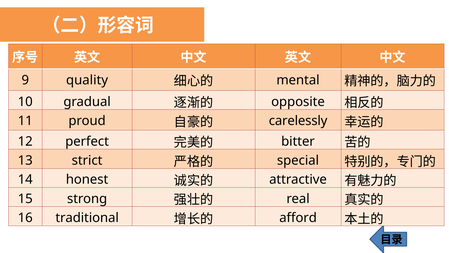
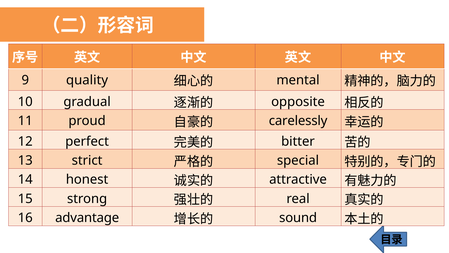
traditional: traditional -> advantage (87, 218)
afford: afford -> sound (298, 218)
